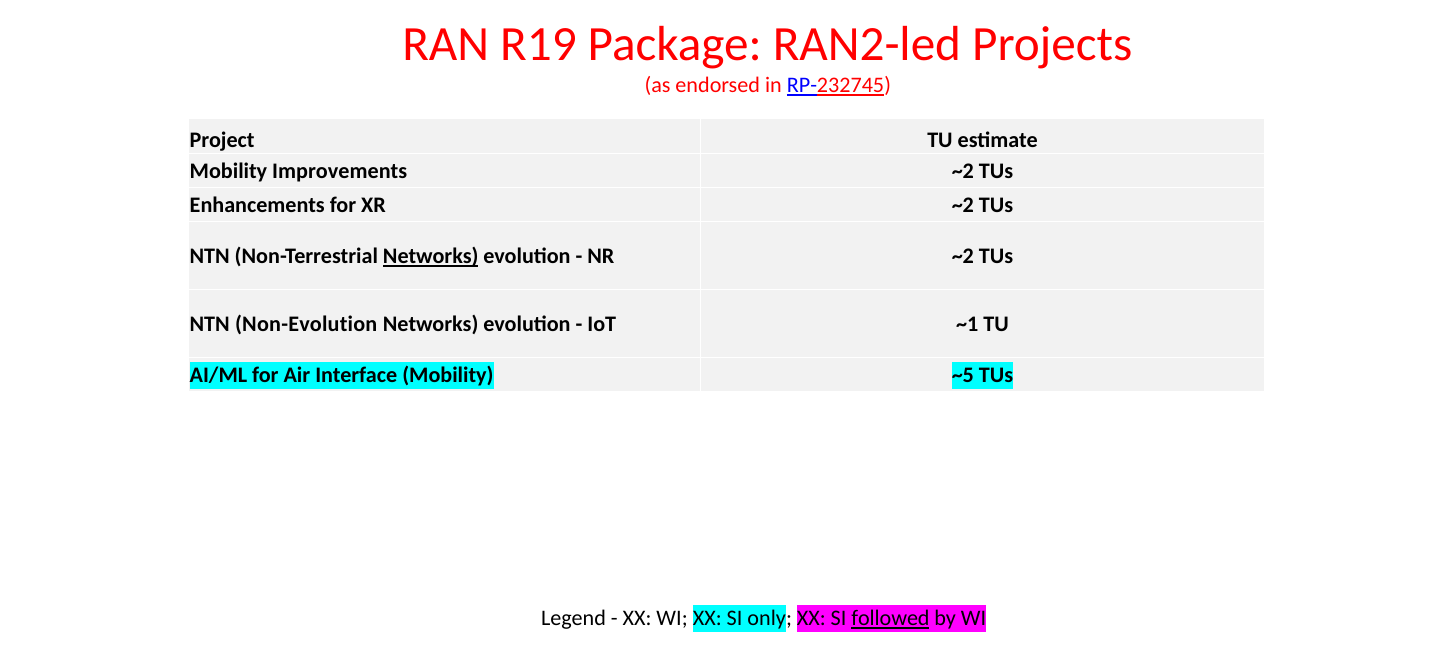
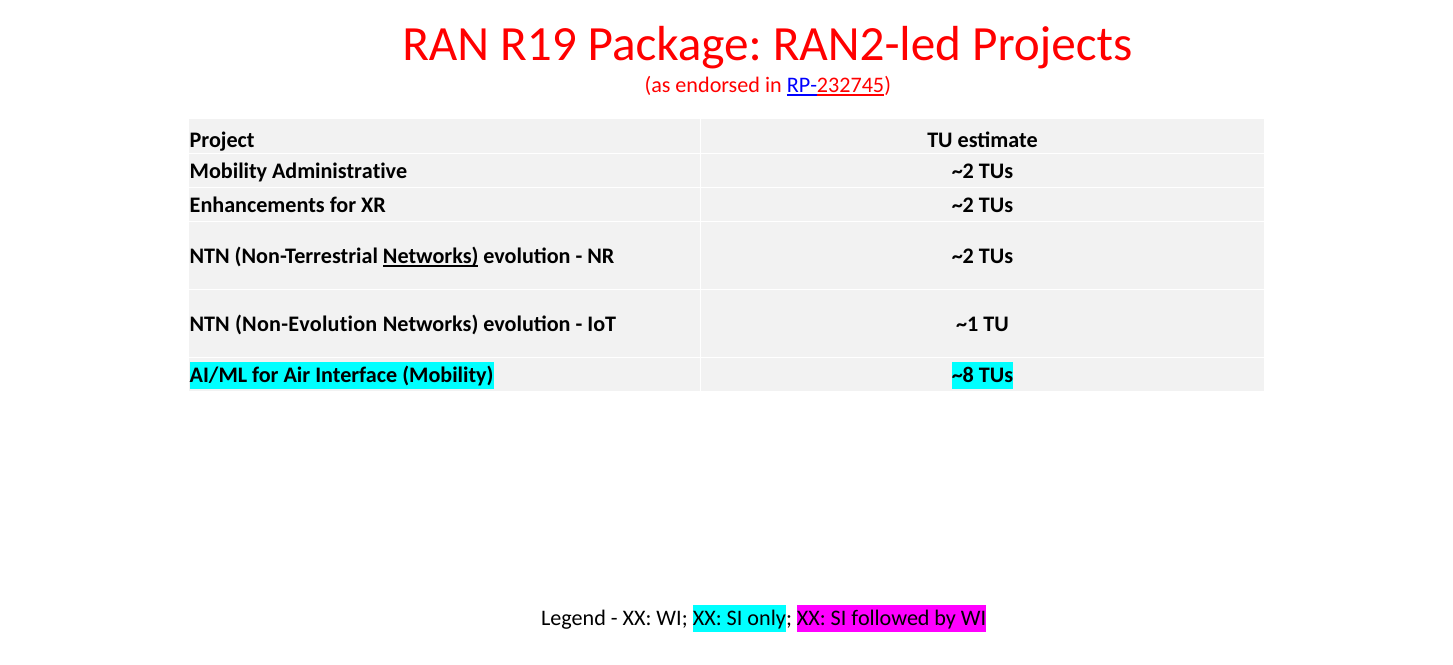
Improvements: Improvements -> Administrative (340, 171)
~5: ~5 -> ~8 (963, 375)
followed underline: present -> none (891, 618)
